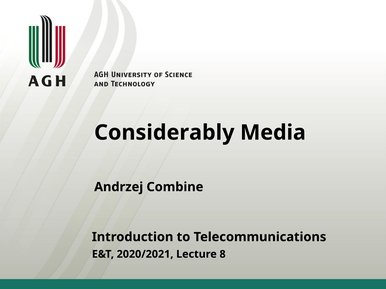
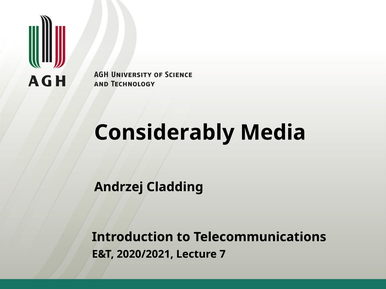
Combine: Combine -> Cladding (175, 187)
8: 8 -> 7 (223, 255)
